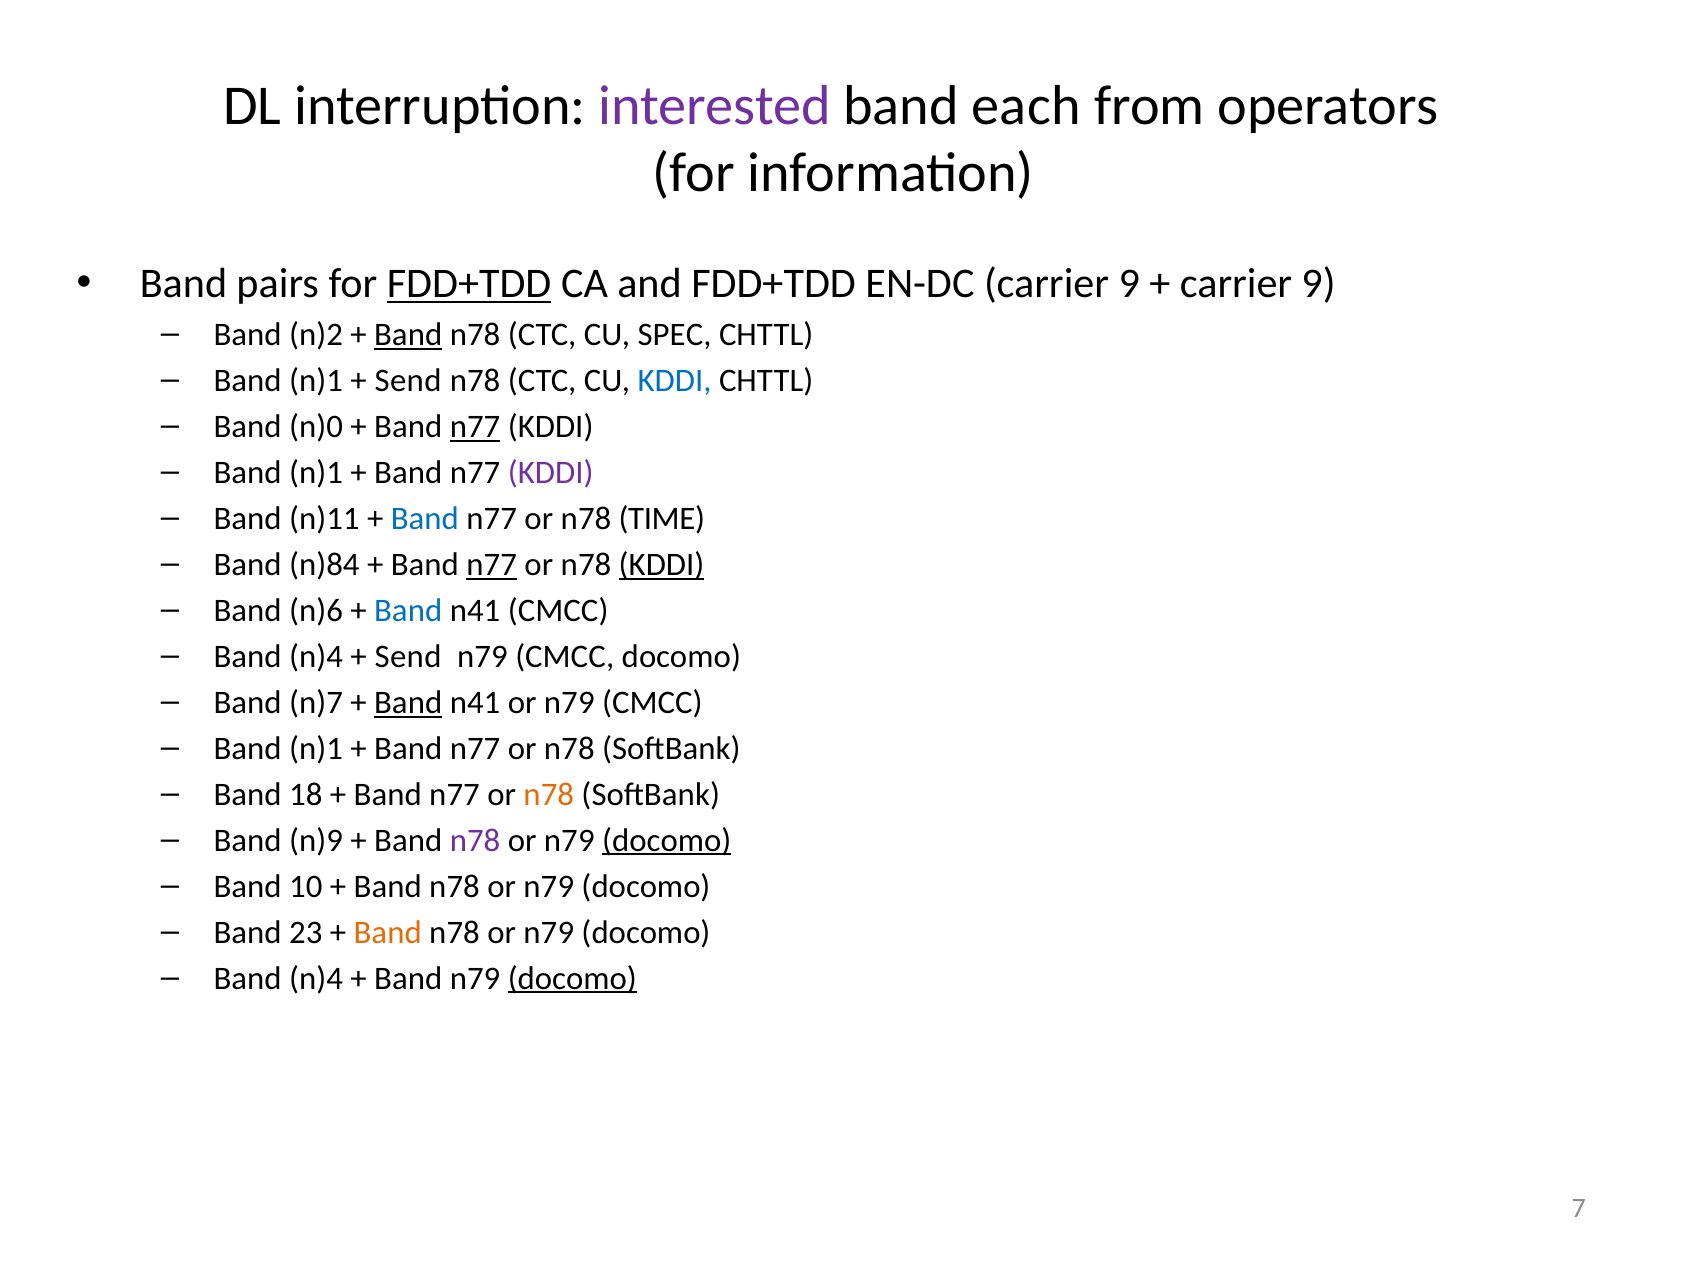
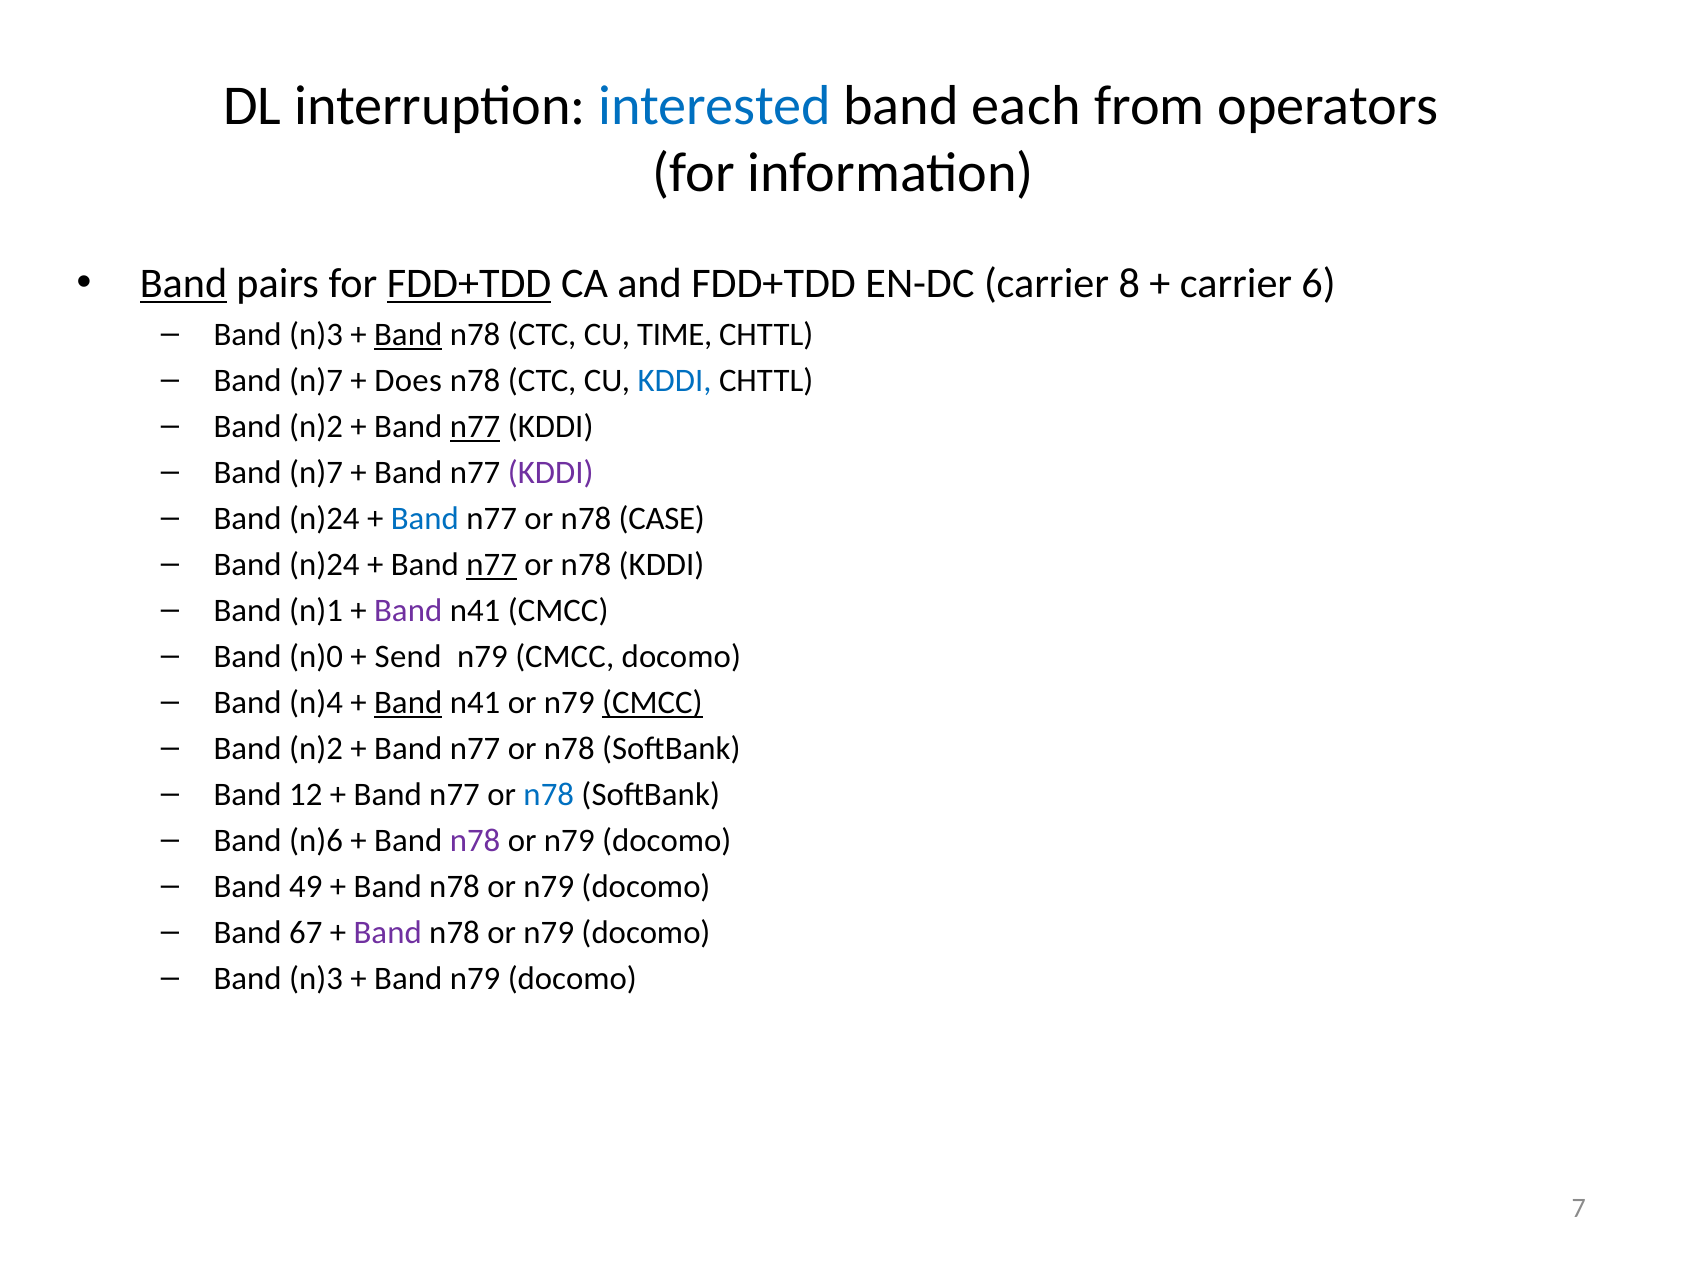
interested colour: purple -> blue (715, 106)
Band underline: none -> present (184, 284)
EN-DC carrier 9: 9 -> 8 (1129, 284)
9: 9 -> 6 (1319, 284)
n)2: n)2 -> n)3 (316, 335)
SPEC: SPEC -> TIME (675, 335)
n)1: n)1 -> n)7 (316, 381)
Send: Send -> Does (408, 381)
n)0: n)0 -> n)2 (316, 427)
n)1: n)1 -> n)7 (316, 473)
n)11: n)11 -> n)24 (324, 519)
TIME: TIME -> CASE (662, 519)
n)84: n)84 -> n)24 (324, 565)
KDDI underline: present -> none (662, 565)
n)6: n)6 -> n)1 (316, 611)
Band colour: blue -> purple (408, 611)
n)4: n)4 -> n)0 (316, 657)
n)7: n)7 -> n)4 (316, 703)
CMCC underline: none -> present (652, 703)
n)1: n)1 -> n)2 (316, 749)
18: 18 -> 12 (306, 795)
n78 colour: orange -> blue (549, 795)
n)9: n)9 -> n)6 (316, 841)
docomo underline: present -> none (667, 841)
10: 10 -> 49 (306, 886)
23: 23 -> 67 (306, 932)
Band colour: orange -> purple (388, 932)
n)4: n)4 -> n)3 (316, 978)
docomo underline: present -> none (572, 978)
